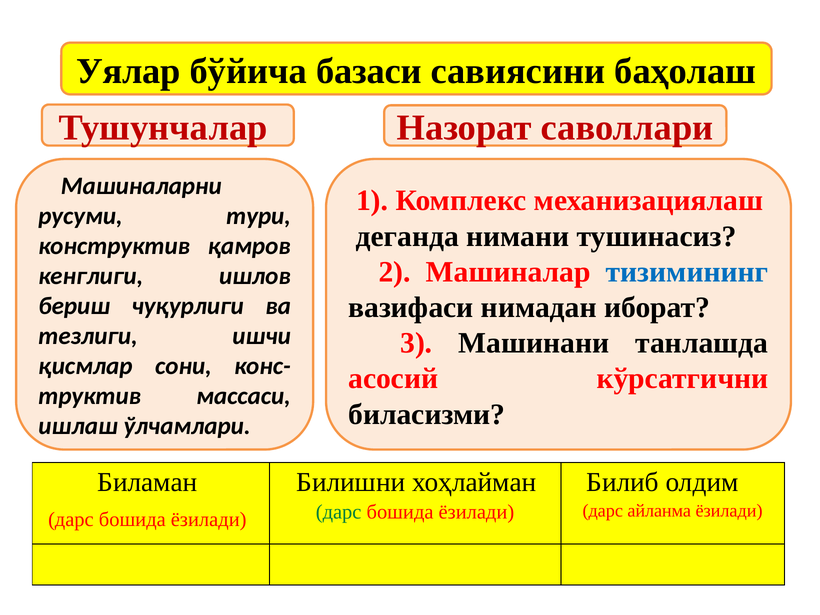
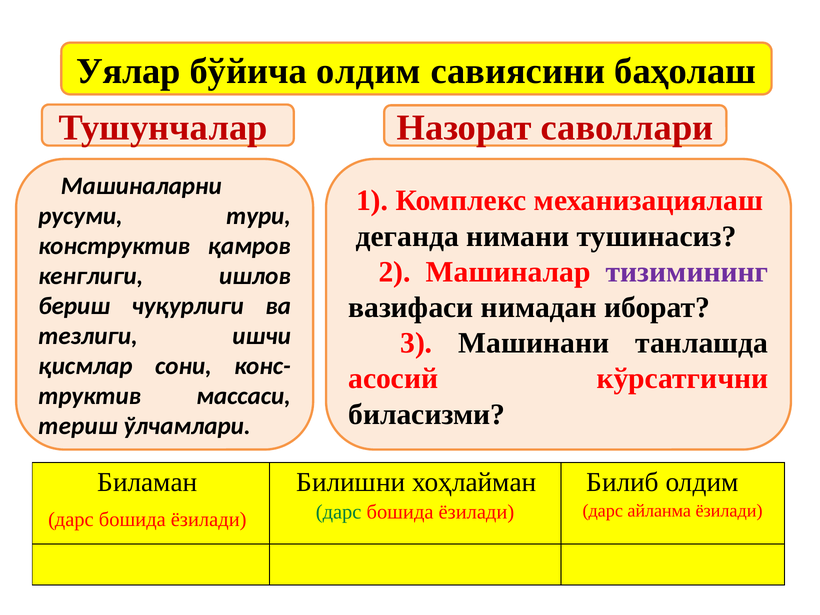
бўйича базаси: базаси -> олдим (369, 71)
тизимининг colour: blue -> purple (687, 272)
ишлаш: ишлаш -> териш (78, 426)
